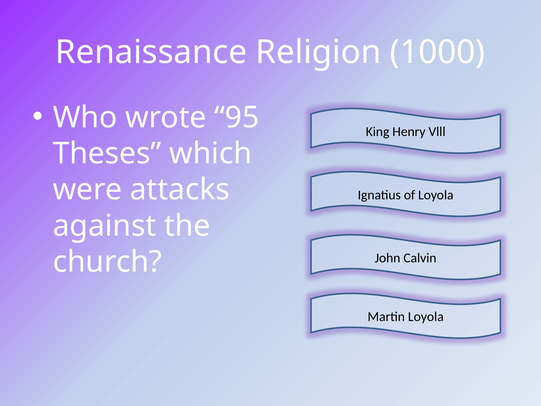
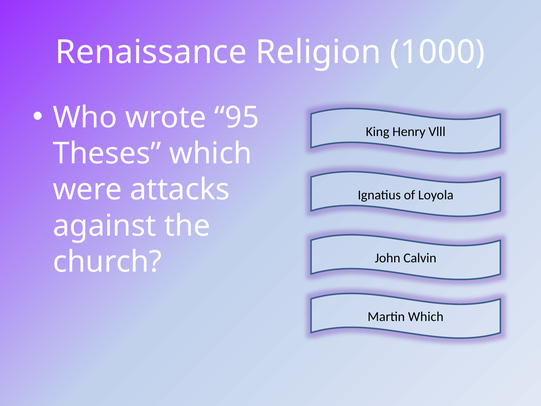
Martin Loyola: Loyola -> Which (426, 317)
